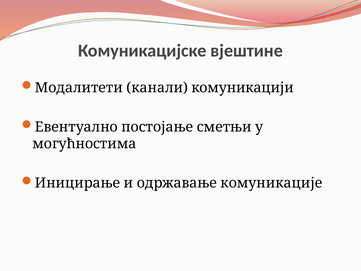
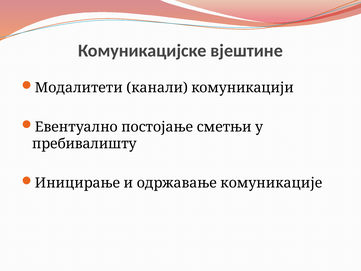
могућностима: могућностима -> пребивалишту (84, 144)
